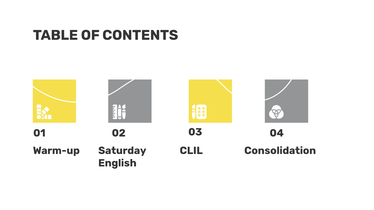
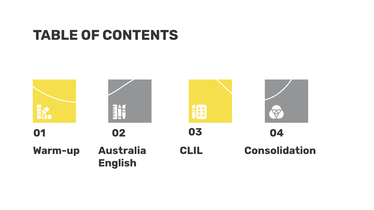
Saturday: Saturday -> Australia (122, 151)
